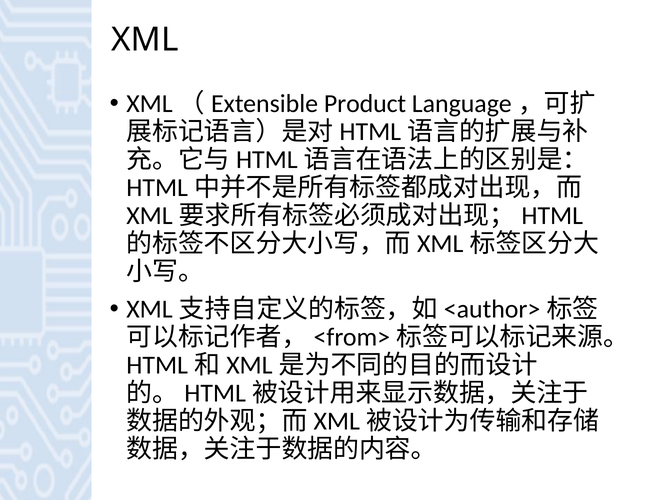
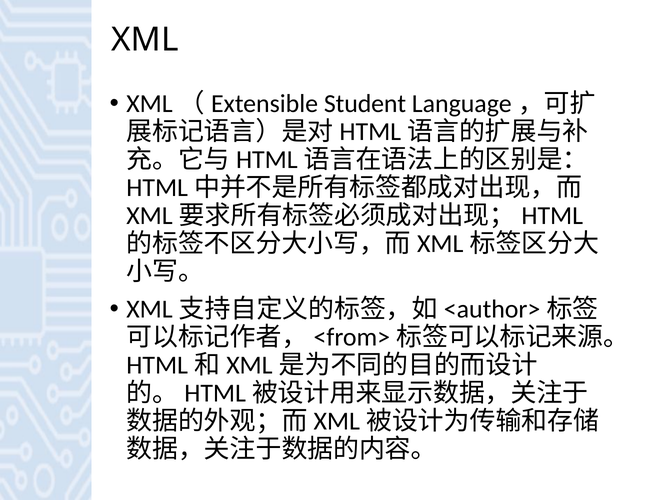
Product: Product -> Student (365, 104)
